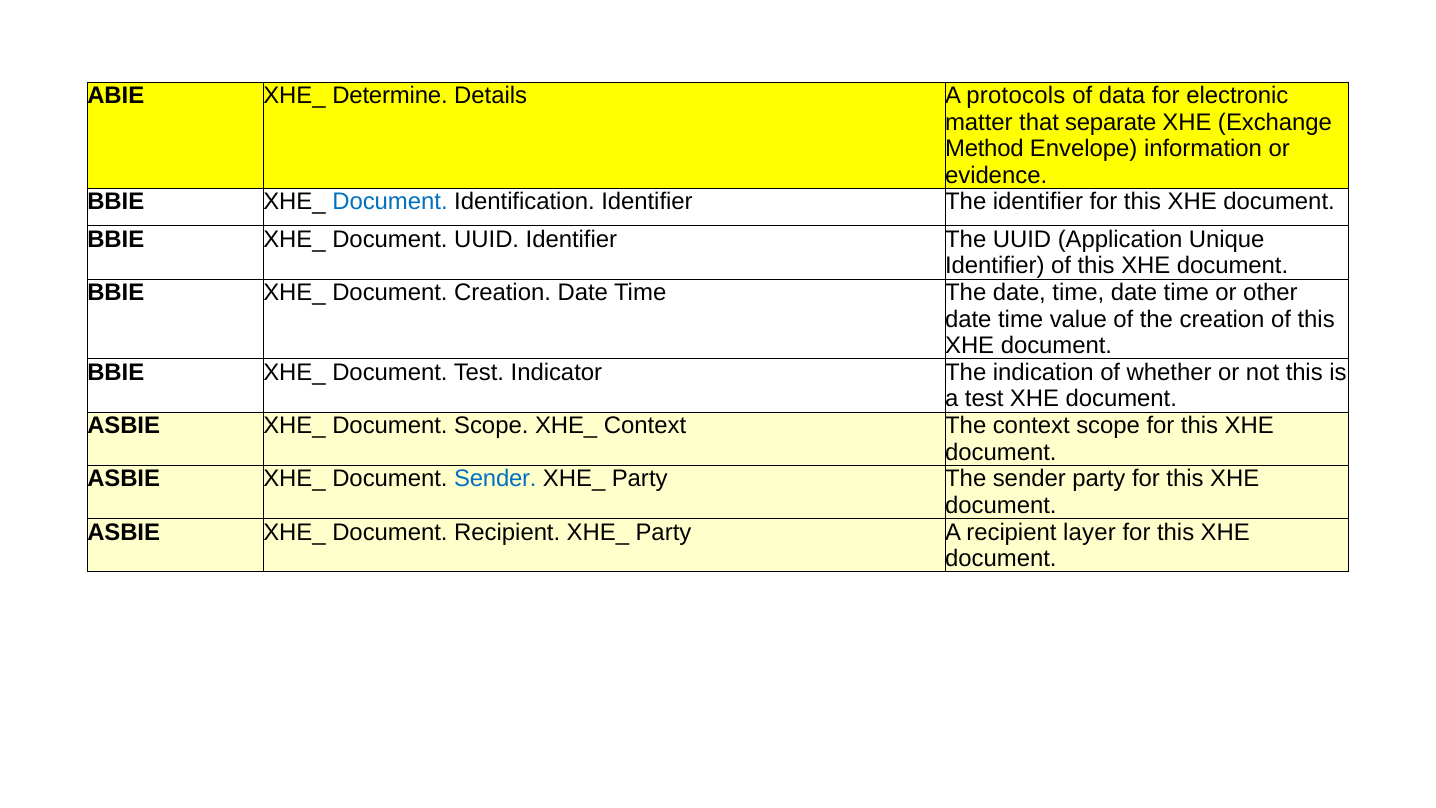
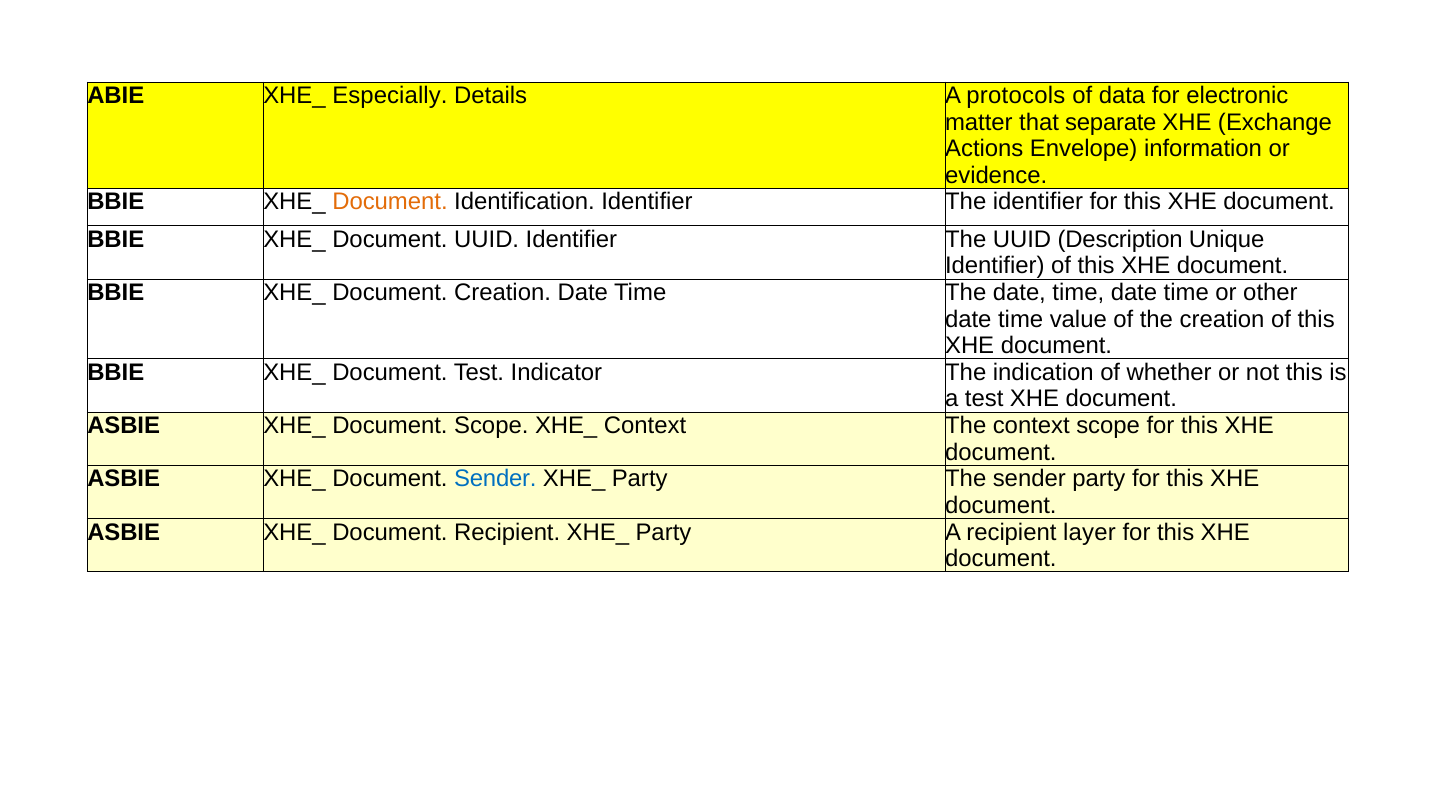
Determine: Determine -> Especially (390, 96)
Method: Method -> Actions (984, 149)
Document colour: blue -> orange (390, 202)
Application: Application -> Description (1120, 239)
